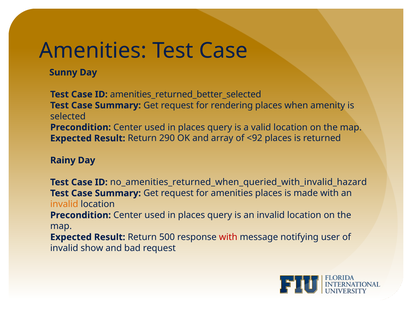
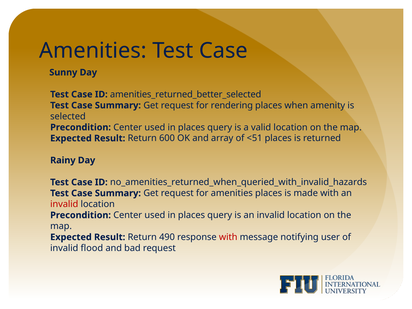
290: 290 -> 600 (167, 138)
<92: <92 -> <51 (255, 138)
no_amenities_returned_when_queried_with_invalid_hazard: no_amenities_returned_when_queried_with_invalid_hazard -> no_amenities_returned_when_queried_with_invalid_hazards (239, 182)
invalid colour: orange -> red (64, 204)
500: 500 -> 490 (167, 237)
show: show -> flood (92, 248)
